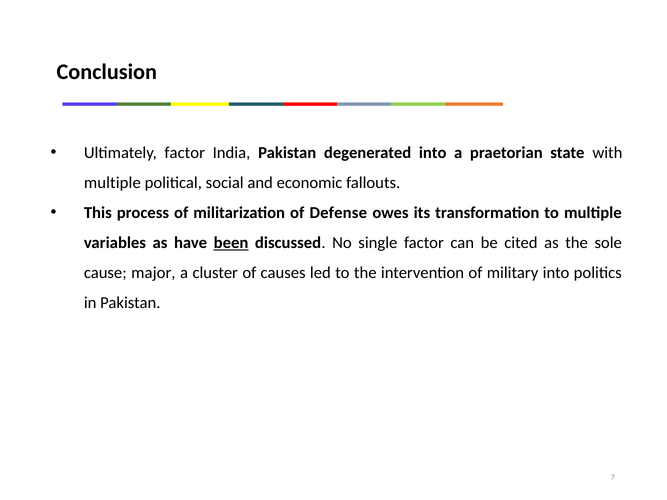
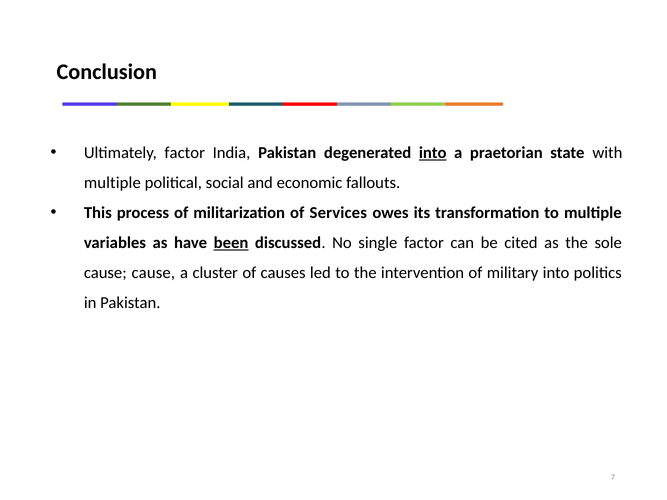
into underline: none -> present (433, 153)
Defense: Defense -> Services (338, 213)
cause major: major -> cause (153, 273)
